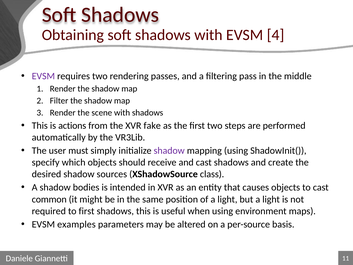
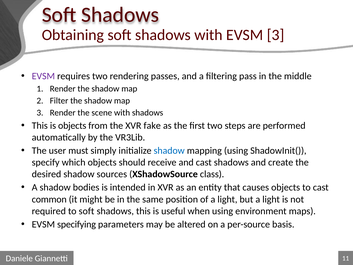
EVSM 4: 4 -> 3 (276, 35)
is actions: actions -> objects (72, 125)
shadow colour: purple -> blue (169, 150)
to first: first -> soft (87, 211)
examples: examples -> specifying (77, 224)
